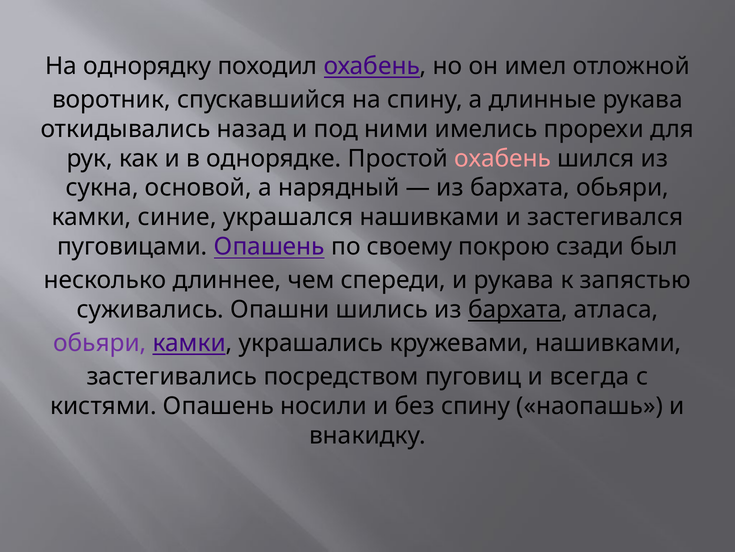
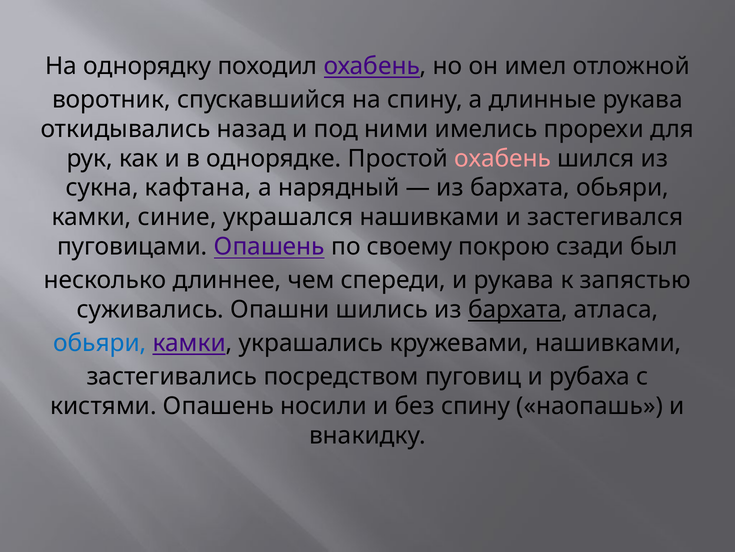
основой: основой -> кафтана (198, 188)
обьяри colour: purple -> blue (100, 343)
всегда: всегда -> рубаха (590, 376)
